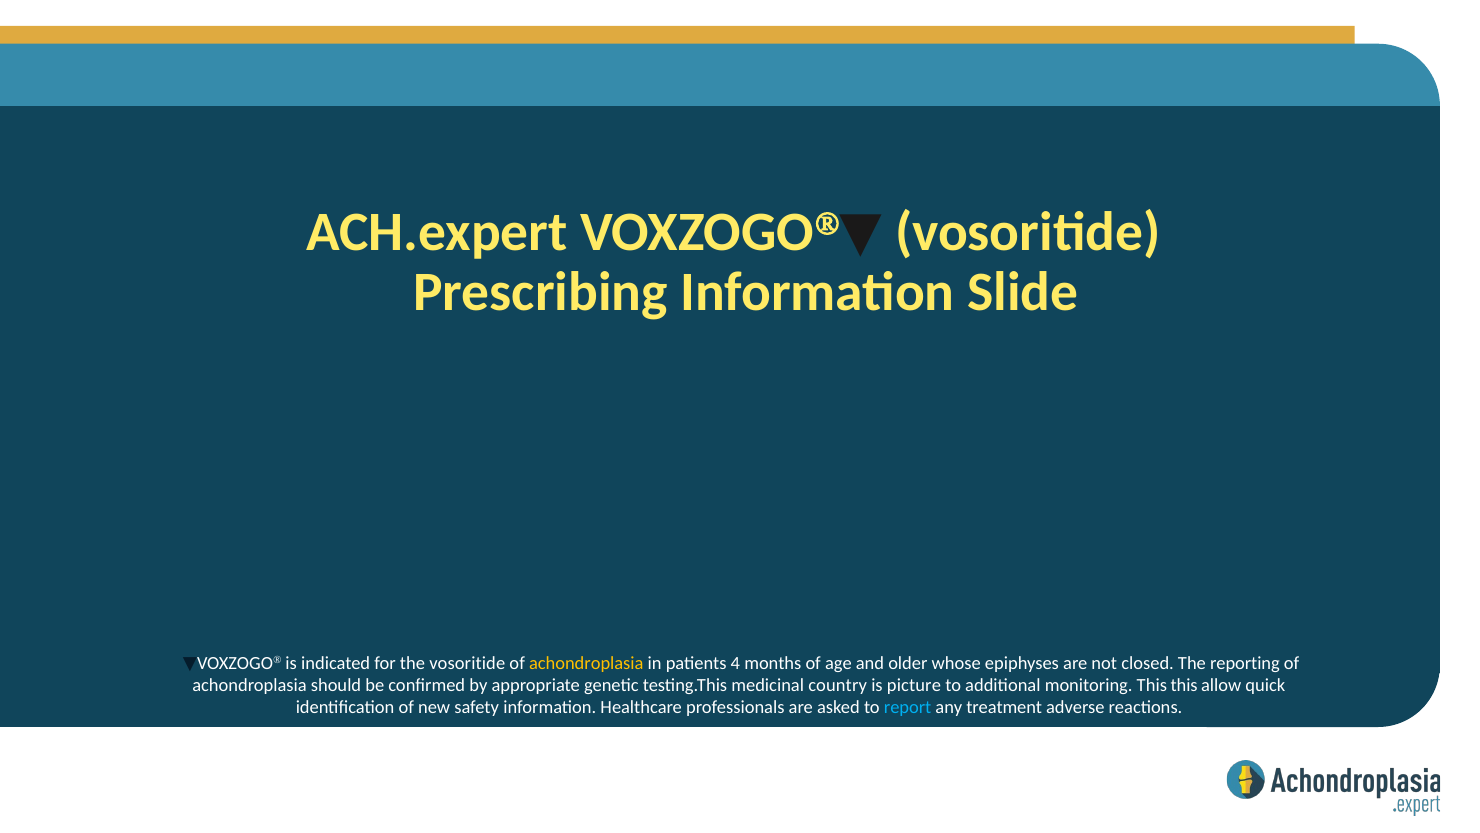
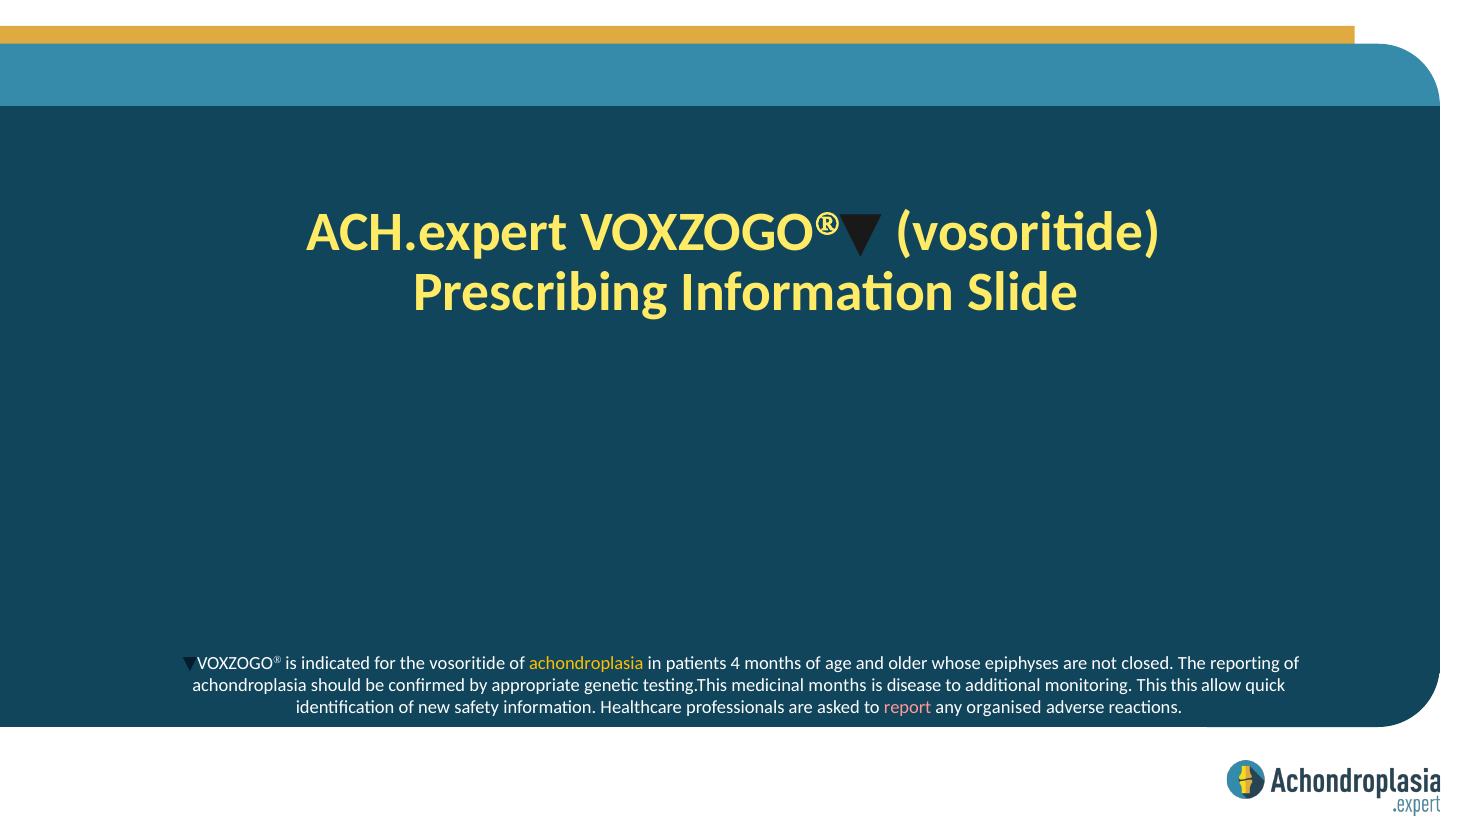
medicinal country: country -> months (838, 685)
picture: picture -> disease (914, 685)
report colour: light blue -> pink (908, 707)
treatment: treatment -> organised (1004, 707)
